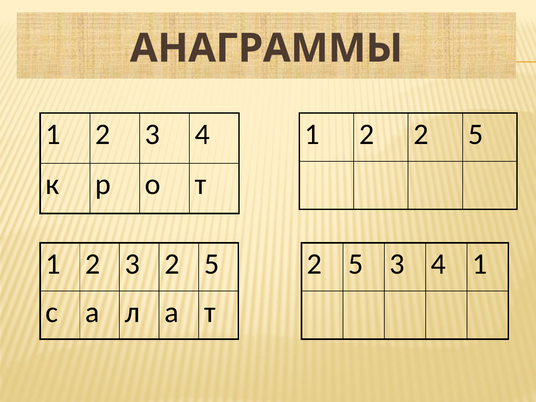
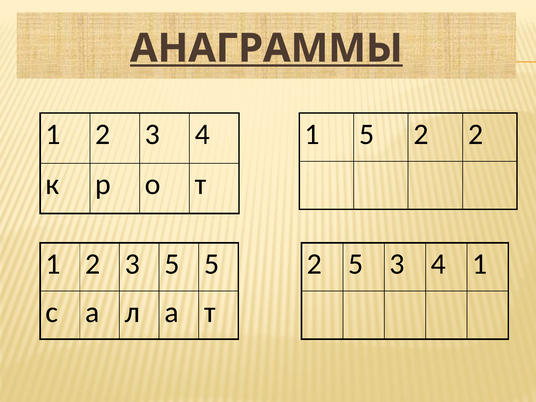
АНАГРАММЫ underline: none -> present (266, 48)
2: 2 -> 5 (367, 134)
5: 5 -> 2 (476, 134)
3 2: 2 -> 5 (172, 264)
